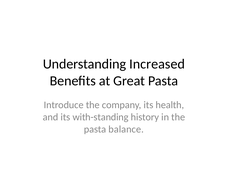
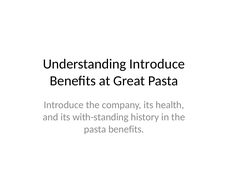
Understanding Increased: Increased -> Introduce (157, 64)
pasta balance: balance -> benefits (126, 129)
